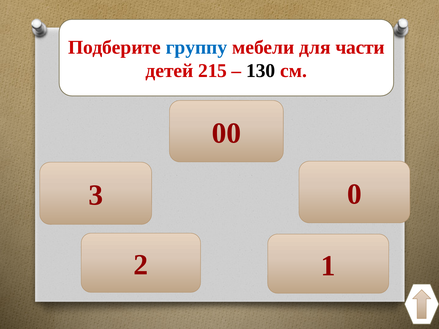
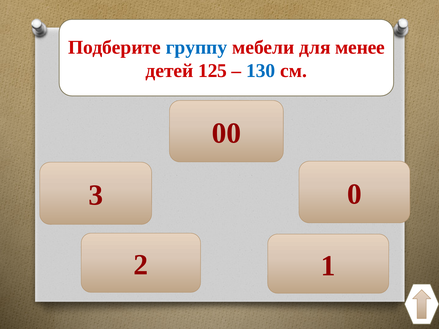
части: части -> менее (360, 47)
215: 215 -> 125 (213, 71)
130 colour: black -> blue (261, 71)
